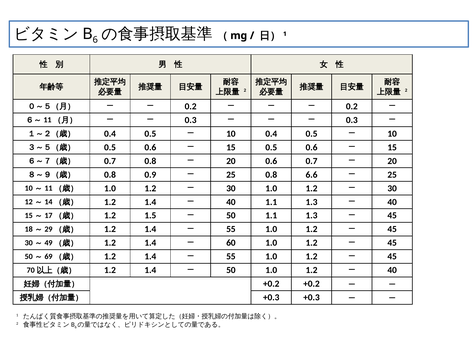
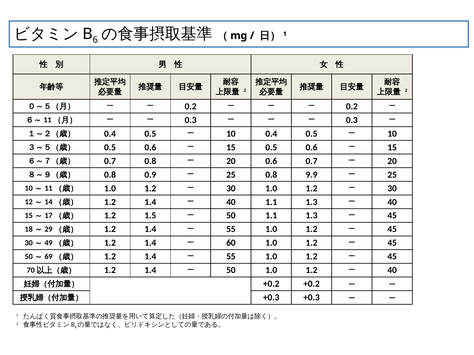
6.6: 6.6 -> 9.9 (312, 175)
